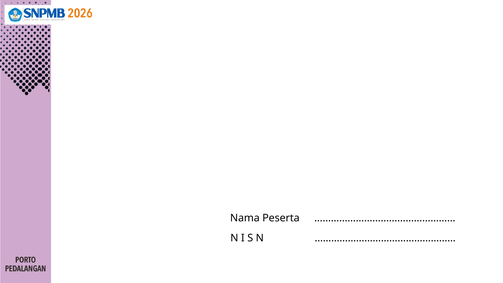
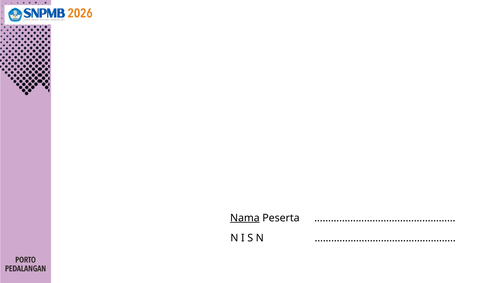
Nama underline: none -> present (245, 218)
